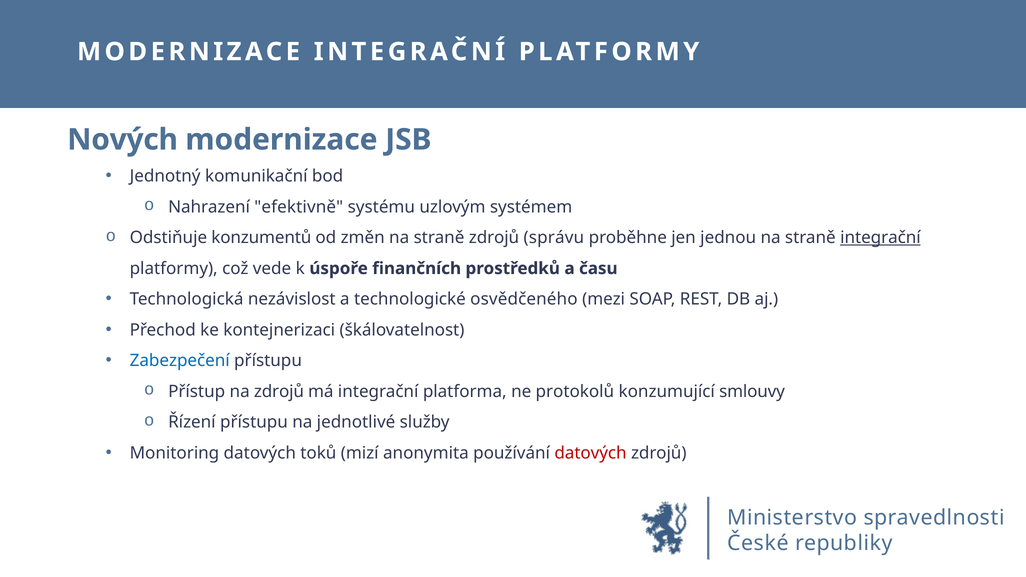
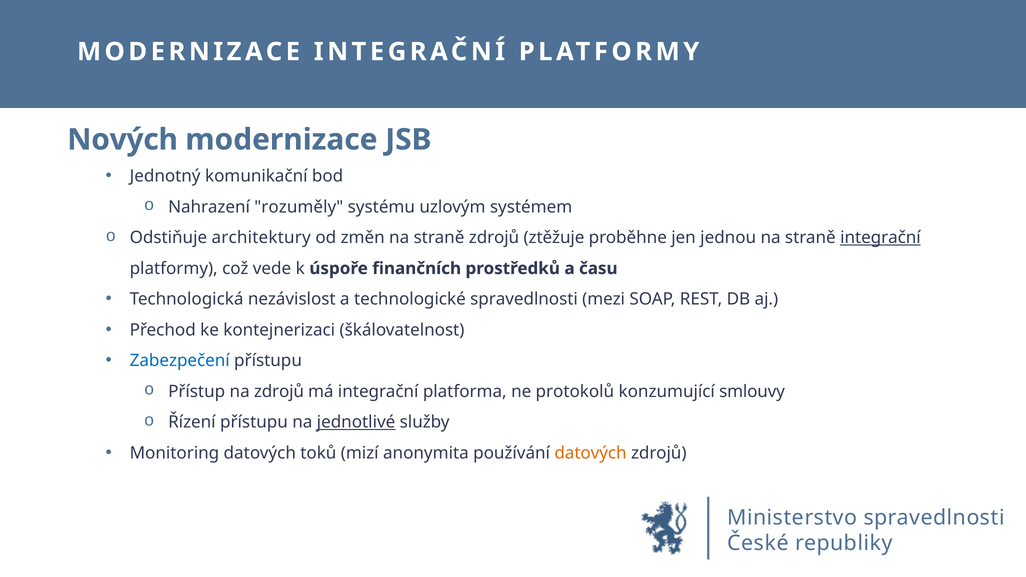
efektivně: efektivně -> rozuměly (299, 207)
konzumentů: konzumentů -> architektury (261, 238)
správu: správu -> ztěžuje (554, 238)
technologické osvědčeného: osvědčeného -> spravedlnosti (524, 299)
jednotlivé underline: none -> present (356, 422)
datových colour: red -> orange (591, 453)
